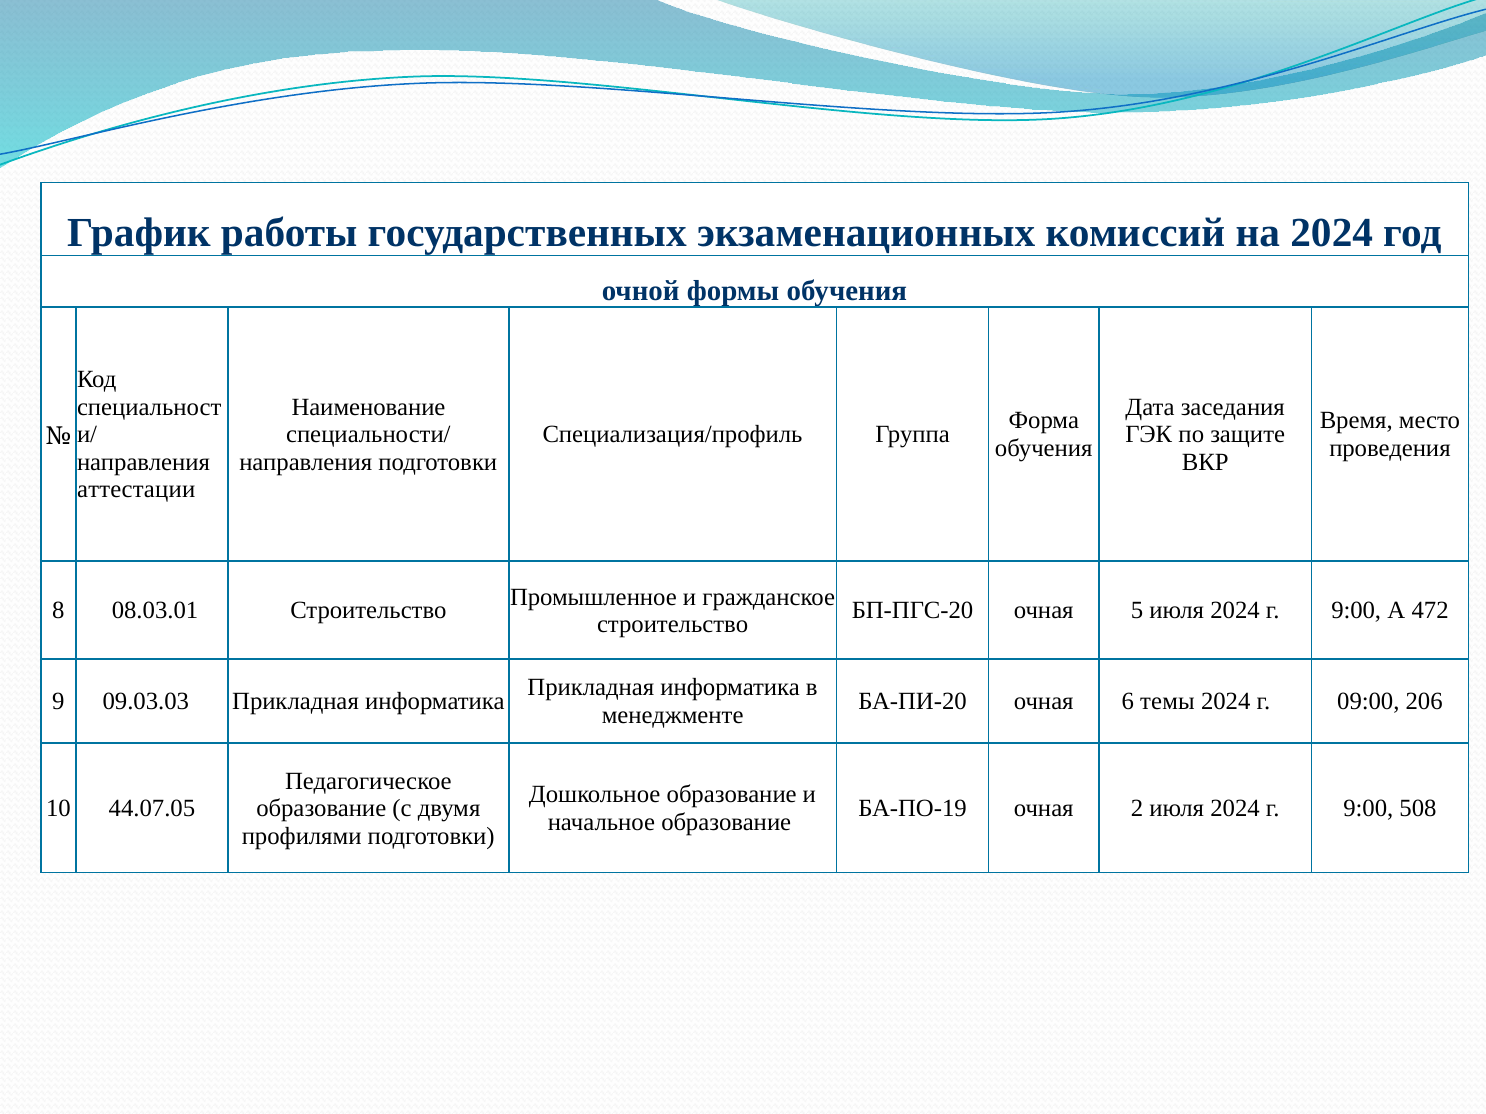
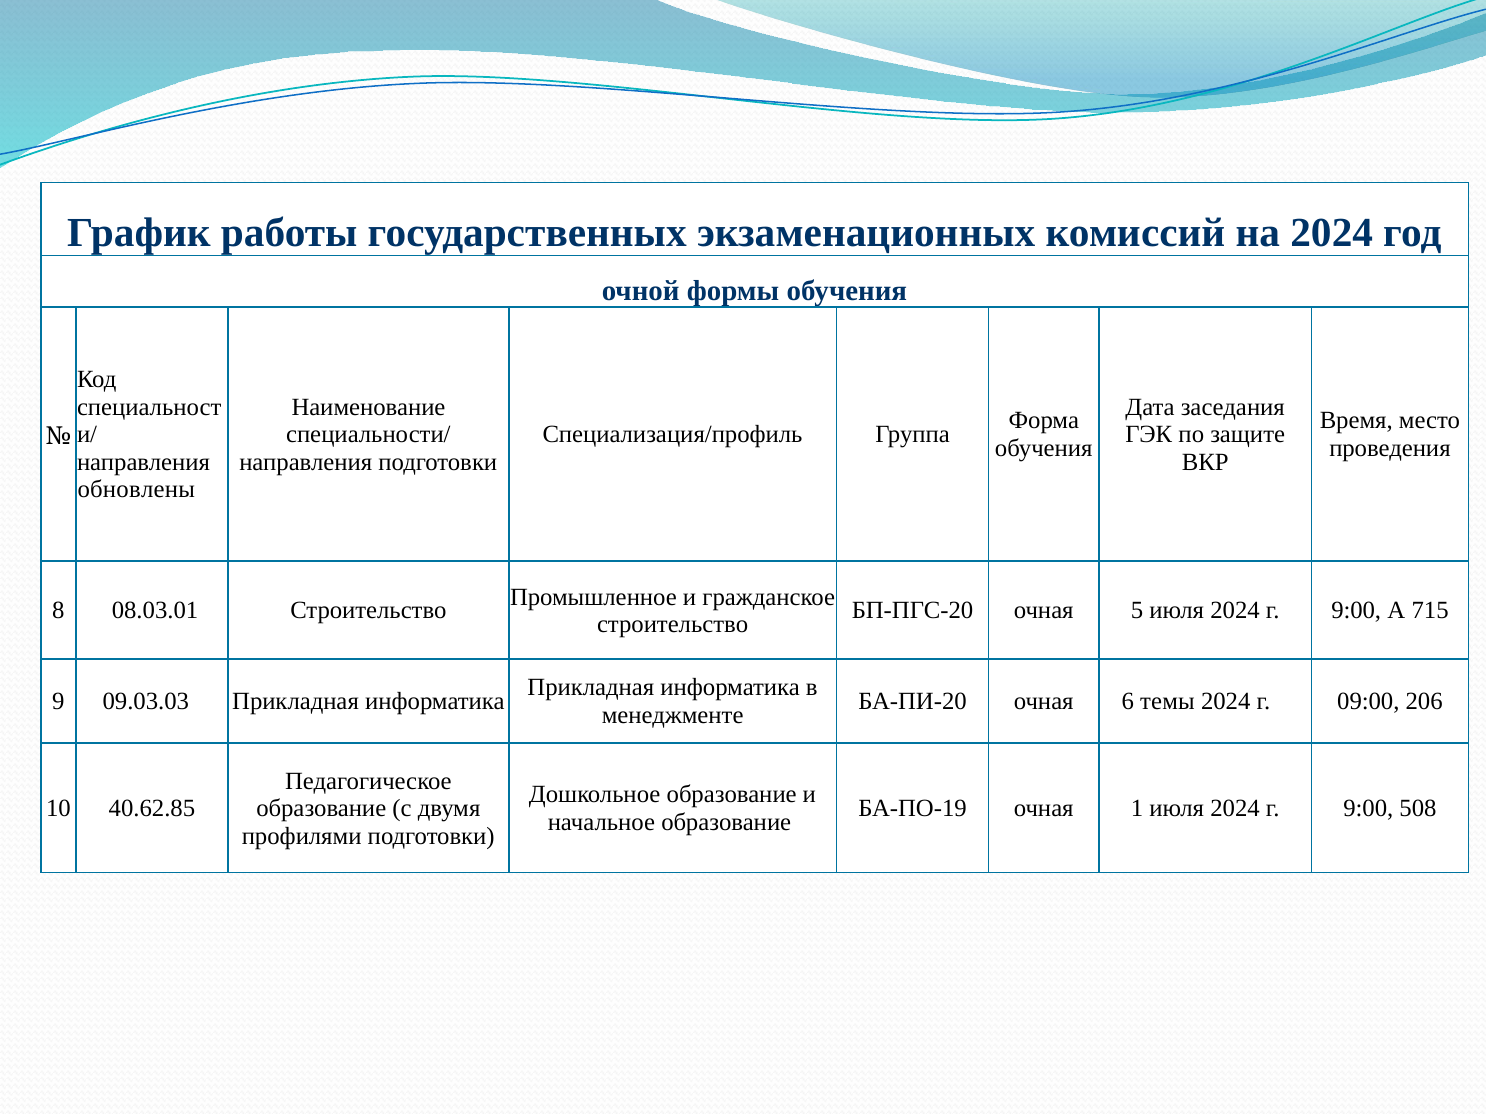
аттестации: аттестации -> обновлены (136, 490)
472: 472 -> 715 (1430, 611)
44.07.05: 44.07.05 -> 40.62.85 (152, 809)
2: 2 -> 1 (1137, 809)
